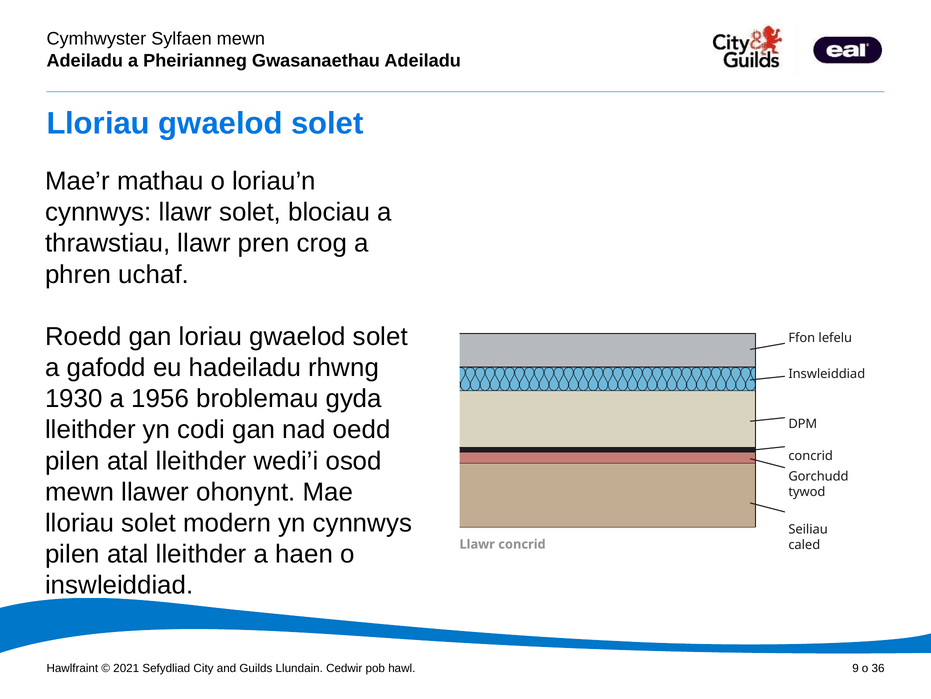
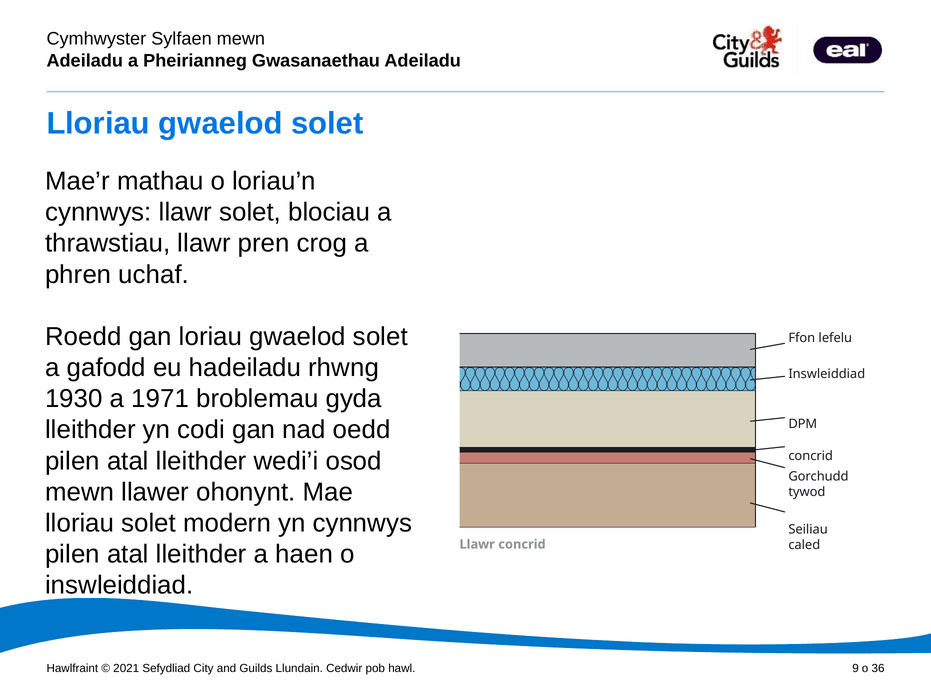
1956: 1956 -> 1971 (160, 398)
